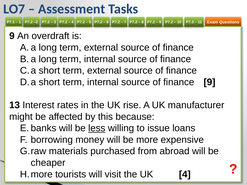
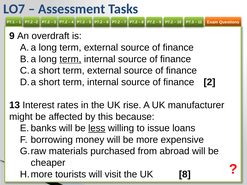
term underline: none -> present (70, 59)
finance 9: 9 -> 2 (210, 82)
UK 4: 4 -> 8 (185, 174)
